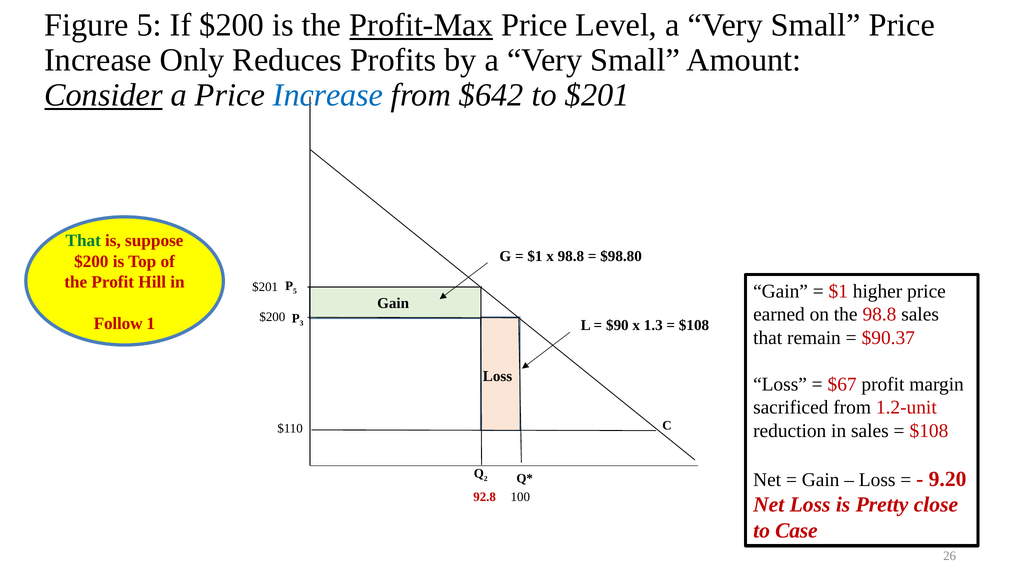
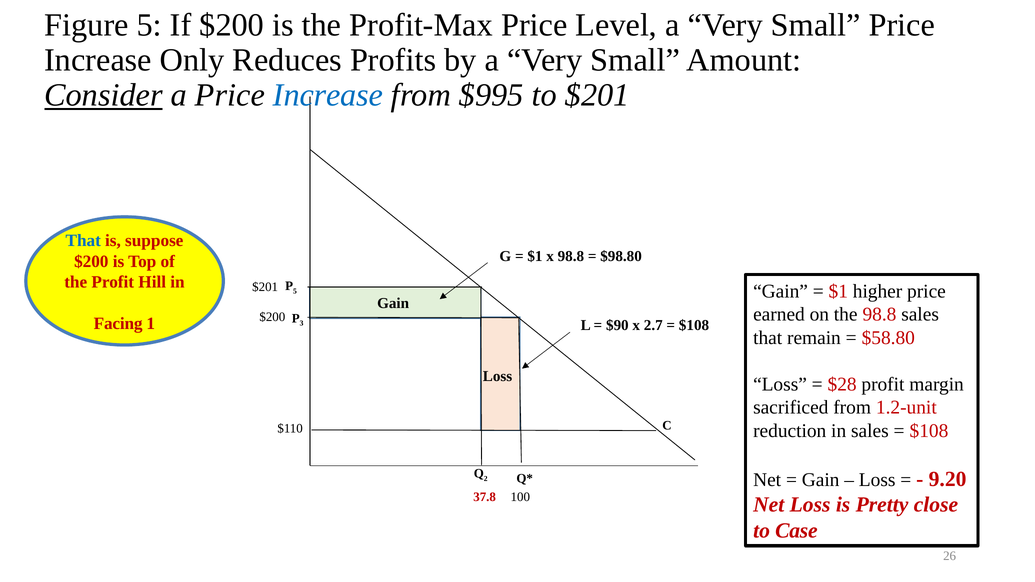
Profit-Max underline: present -> none (421, 25)
$642: $642 -> $995 (491, 95)
That colour: green -> blue (83, 241)
Follow: Follow -> Facing (118, 324)
1.3: 1.3 -> 2.7 (653, 325)
$90.37: $90.37 -> $58.80 (888, 338)
$67: $67 -> $28 (842, 384)
92.8: 92.8 -> 37.8 (485, 497)
